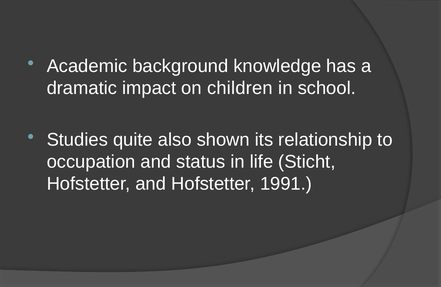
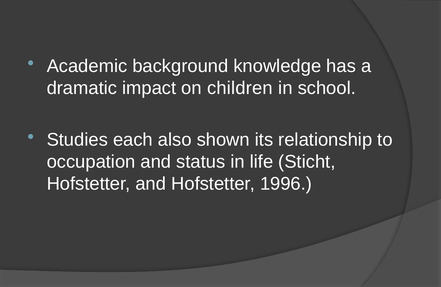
quite: quite -> each (133, 139)
1991: 1991 -> 1996 (286, 184)
